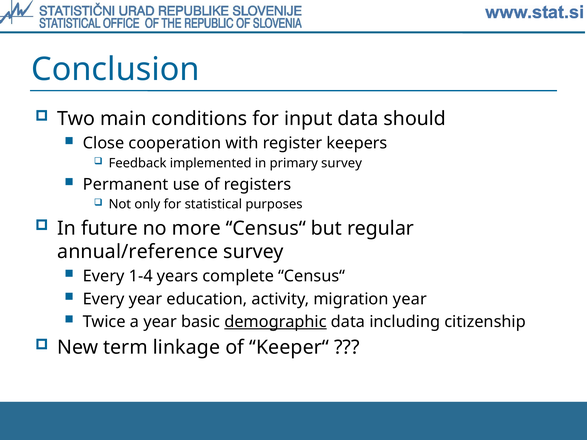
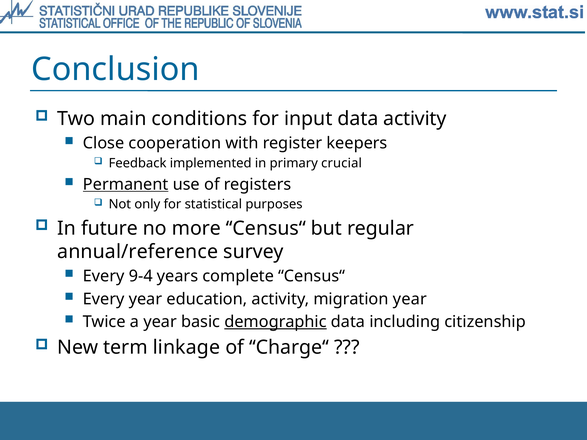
data should: should -> activity (415, 119)
primary survey: survey -> crucial (342, 163)
Permanent underline: none -> present (126, 184)
1-4: 1-4 -> 9-4 (141, 276)
Keeper‘‘: Keeper‘‘ -> Charge‘‘ (289, 348)
